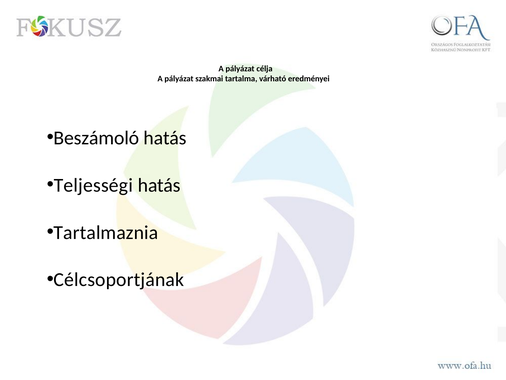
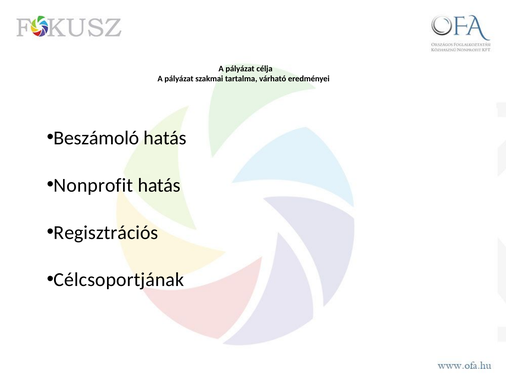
Teljességi: Teljességi -> Nonprofit (93, 185)
Tartalmaznia: Tartalmaznia -> Regisztrációs (106, 232)
